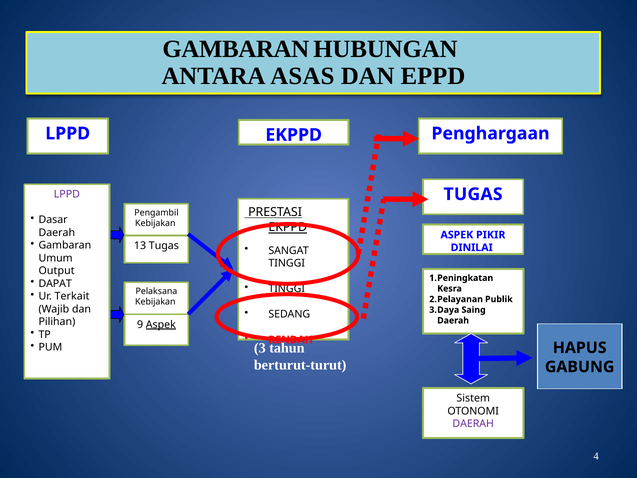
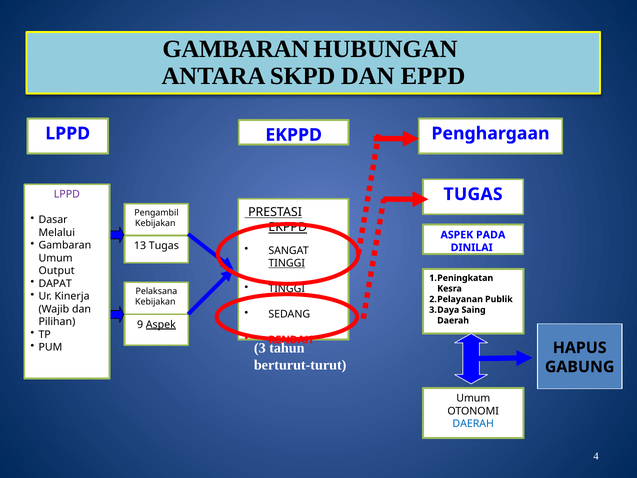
ASAS: ASAS -> SKPD (303, 76)
Daerah: Daerah -> Melalui (57, 233)
PIKIR: PIKIR -> PADA (491, 235)
TINGGI underline: none -> present (287, 263)
Terkait: Terkait -> Kinerja (72, 296)
Sistem: Sistem -> Umum (473, 398)
DAERAH colour: purple -> blue (473, 424)
